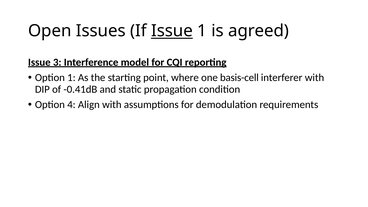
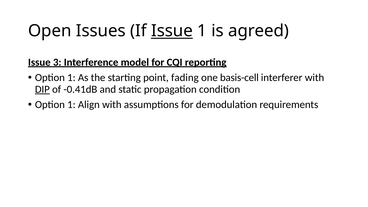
where: where -> fading (185, 78)
DIP underline: none -> present (42, 89)
4: 4 -> 1 (71, 105)
